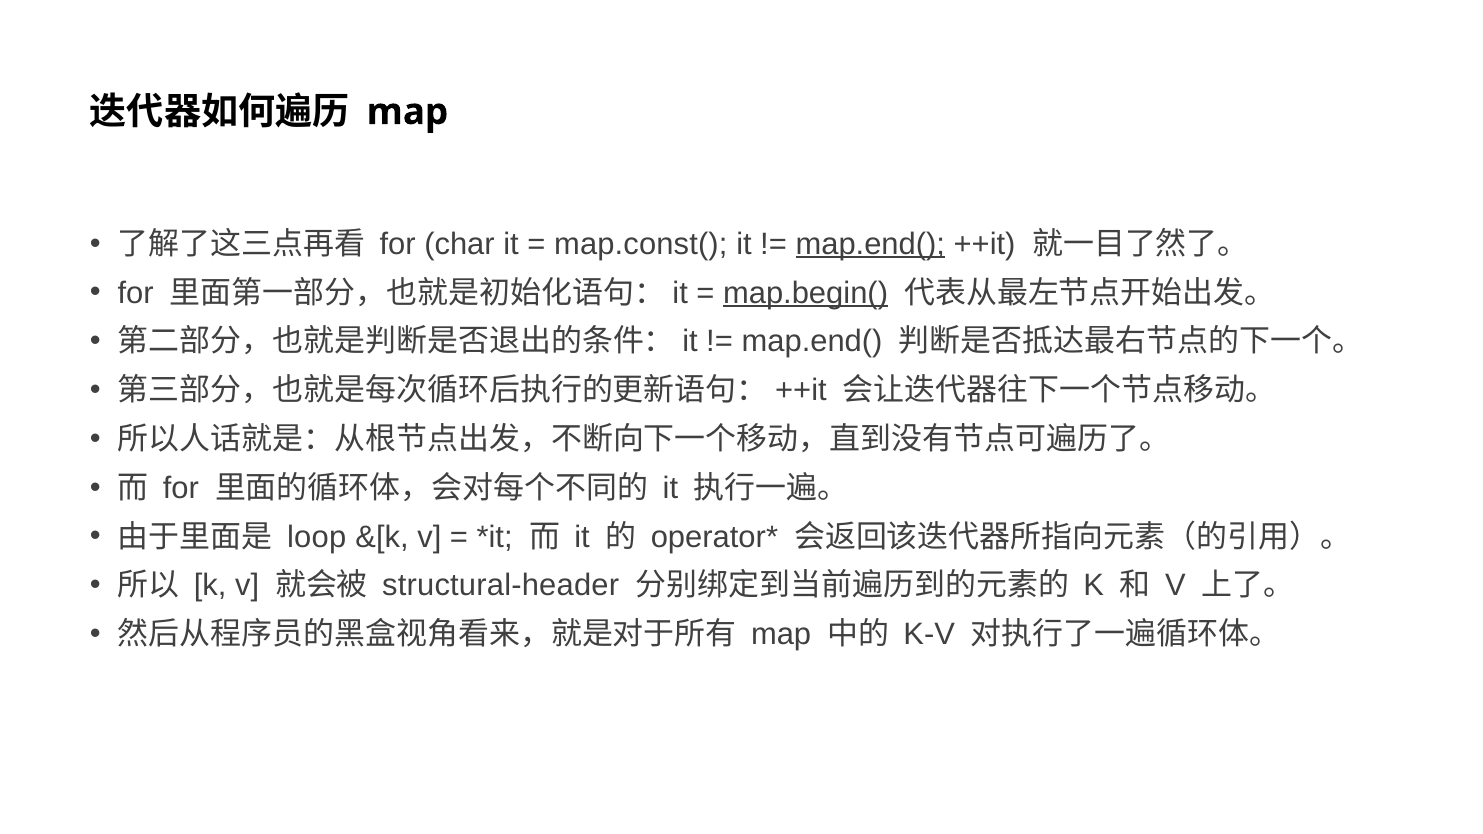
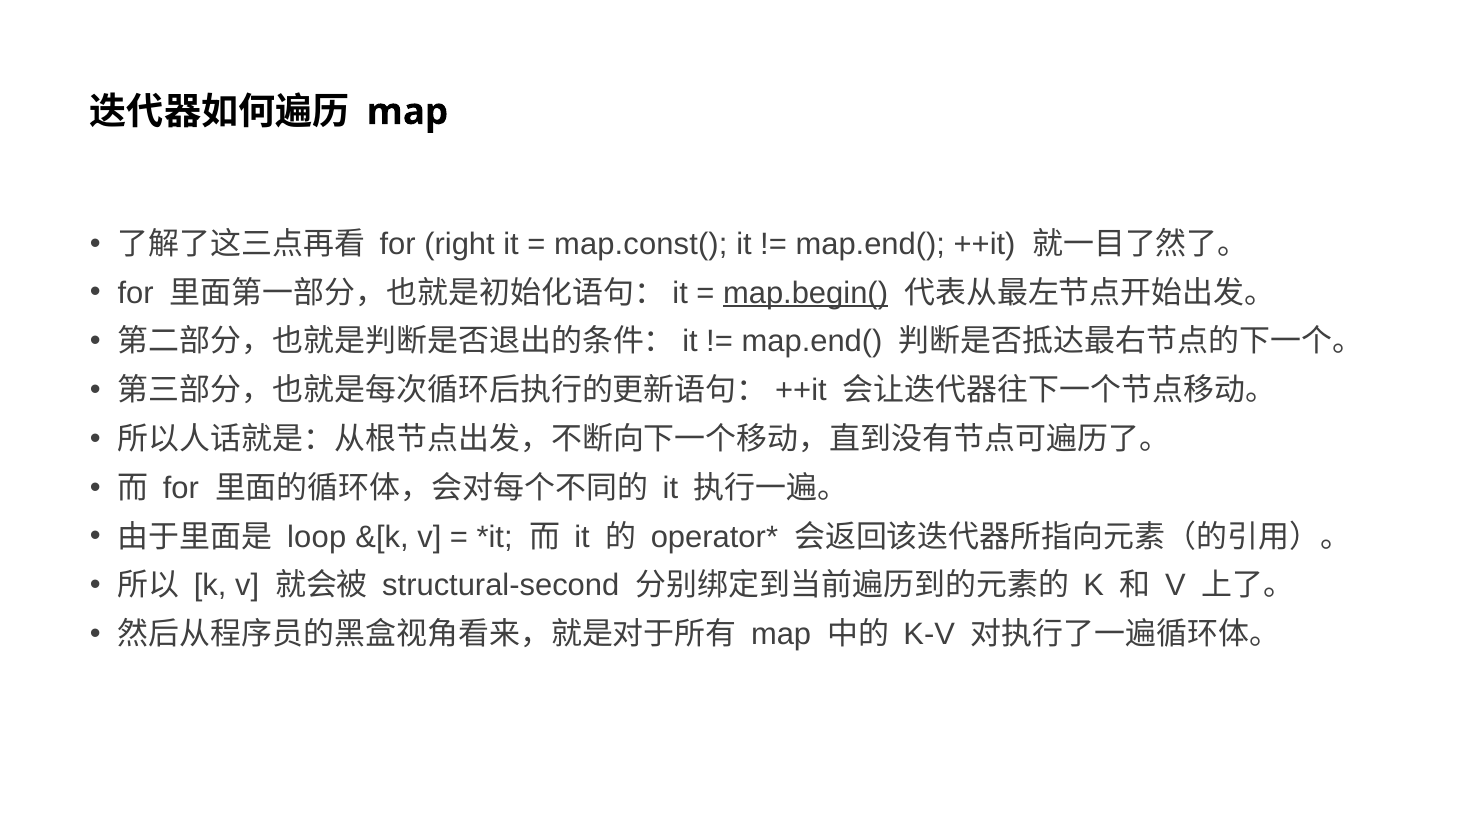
char: char -> right (459, 244)
map.end( underline: present -> none (870, 244)
structural-header: structural-header -> structural-second (501, 586)
